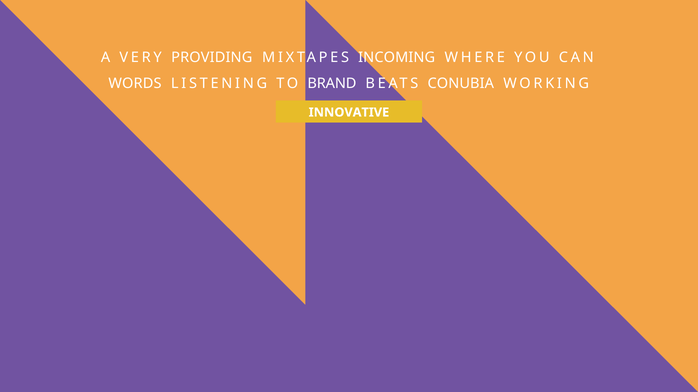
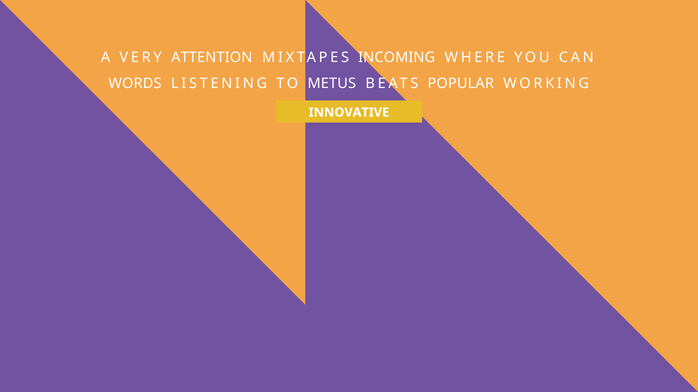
PROVIDING: PROVIDING -> ATTENTION (212, 57)
BRAND: BRAND -> METUS (332, 84)
CONUBIA: CONUBIA -> POPULAR (461, 84)
